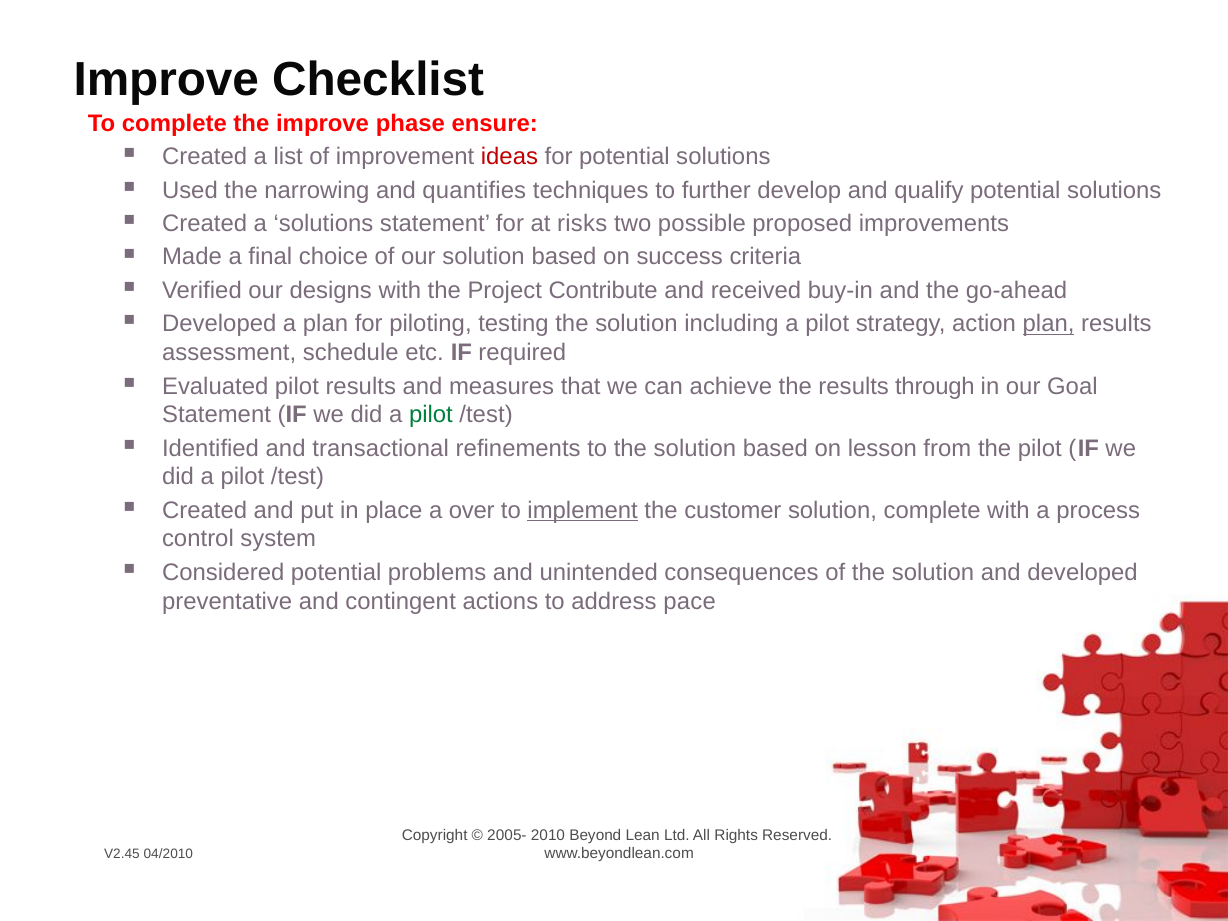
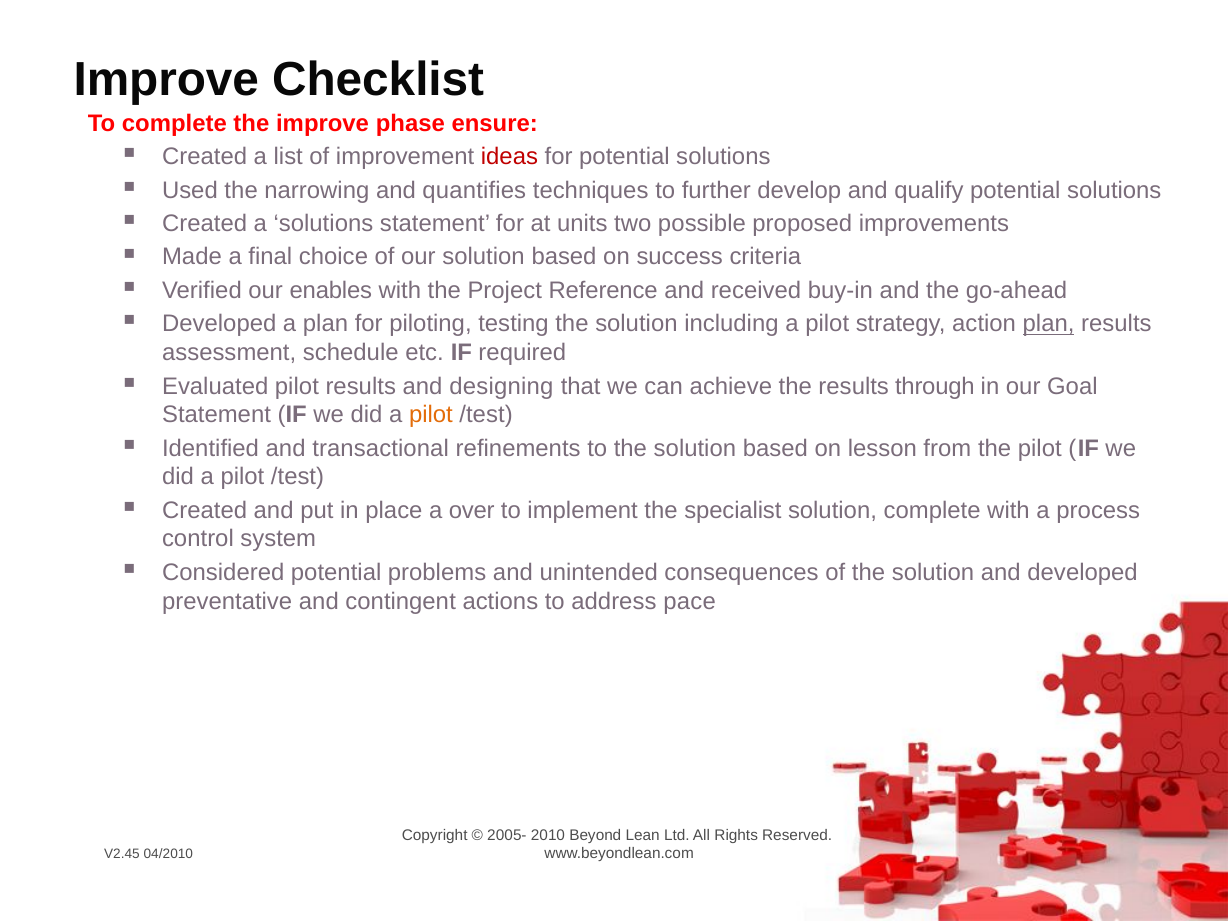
risks: risks -> units (582, 224)
designs: designs -> enables (331, 291)
Contribute: Contribute -> Reference (603, 291)
measures: measures -> designing (501, 386)
pilot colour: green -> orange (431, 415)
implement underline: present -> none (583, 510)
customer: customer -> specialist (733, 510)
